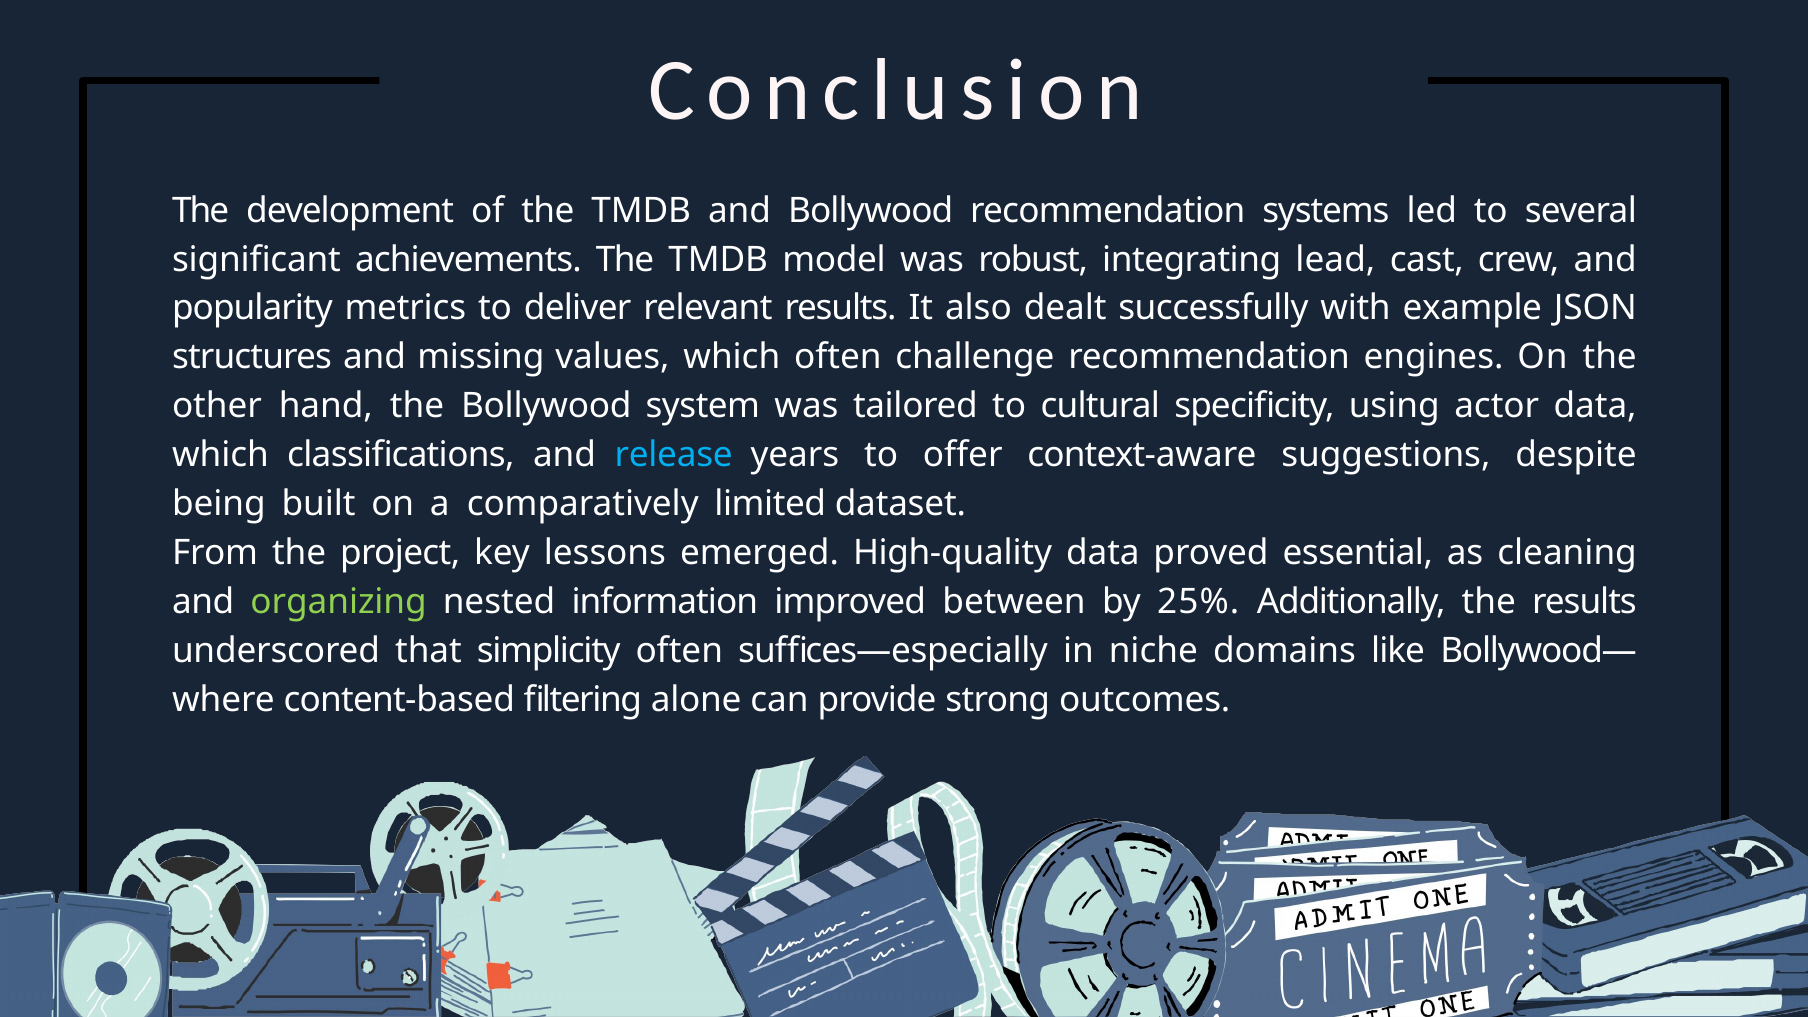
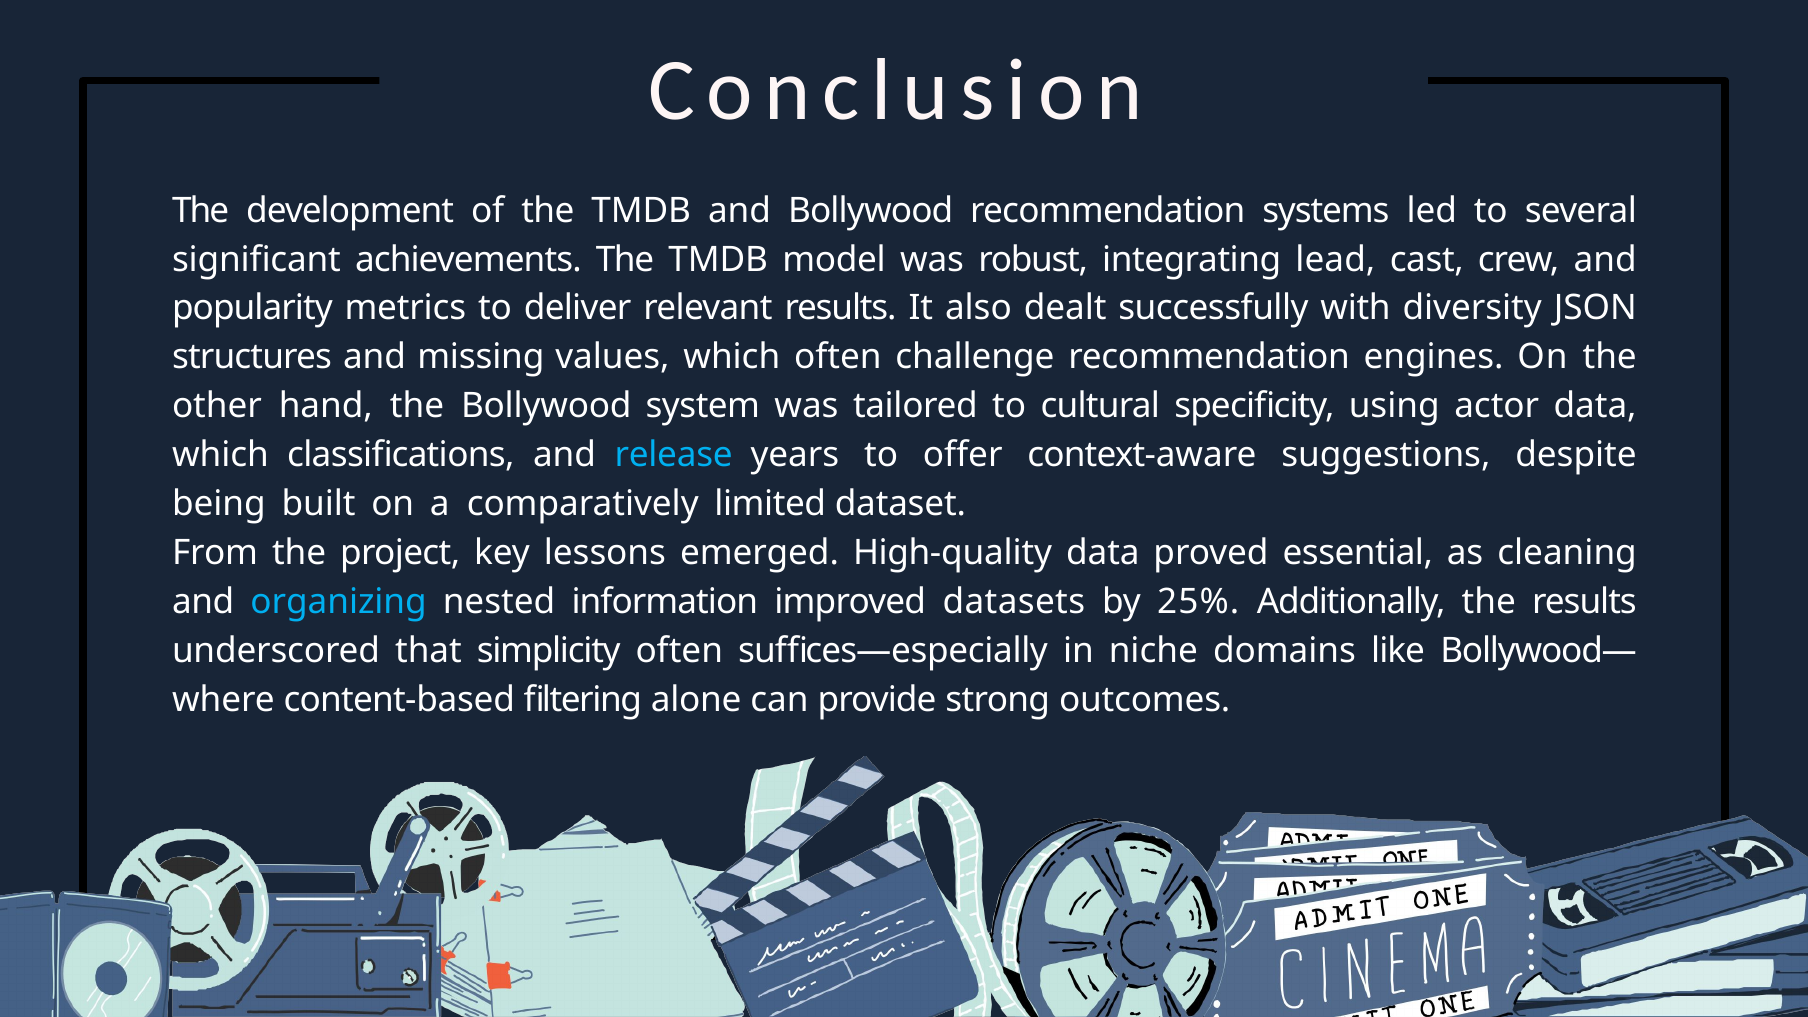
example: example -> diversity (1472, 308)
organizing colour: light green -> light blue (339, 602)
between: between -> datasets (1014, 602)
